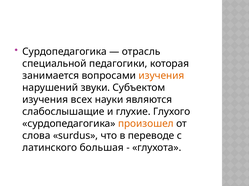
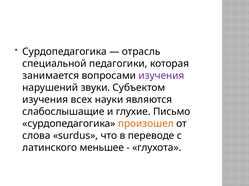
изучения colour: orange -> purple (161, 76)
Глухого: Глухого -> Письмо (172, 112)
большая: большая -> меньшее (102, 148)
